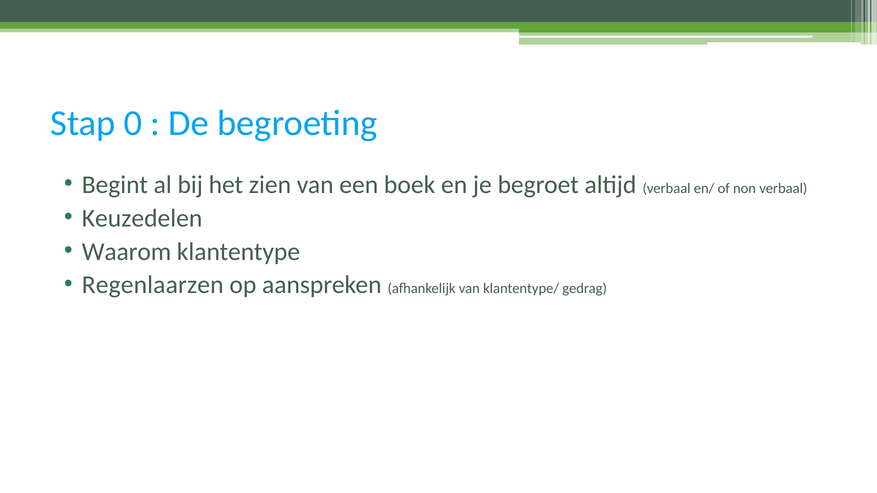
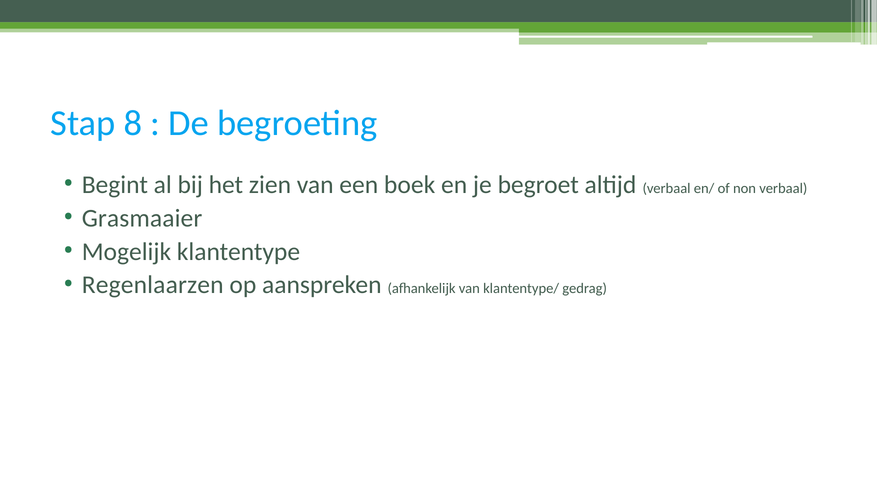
0: 0 -> 8 (133, 123)
Keuzedelen: Keuzedelen -> Grasmaaier (142, 218)
Waarom: Waarom -> Mogelijk (126, 252)
